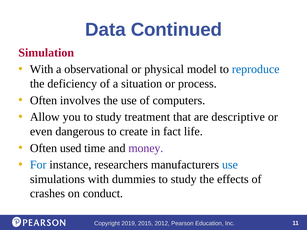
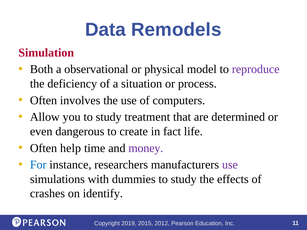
Continued: Continued -> Remodels (176, 30)
With: With -> Both (42, 69)
reproduce colour: blue -> purple (256, 69)
descriptive: descriptive -> determined (238, 117)
used: used -> help (71, 148)
use colour: blue -> purple (230, 165)
conduct: conduct -> identify (103, 194)
